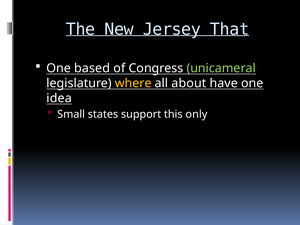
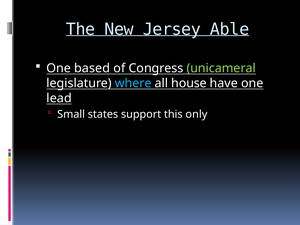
That: That -> Able (230, 29)
where colour: yellow -> light blue (133, 83)
about: about -> house (189, 83)
idea: idea -> lead (59, 98)
